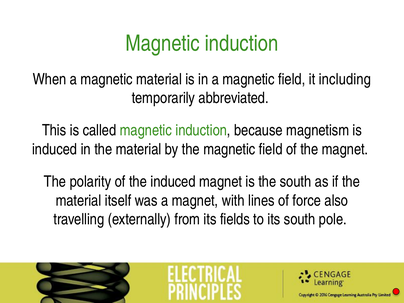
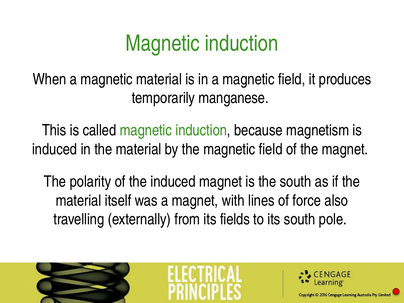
including: including -> produces (345, 79)
abbreviated: abbreviated -> manganese (234, 98)
